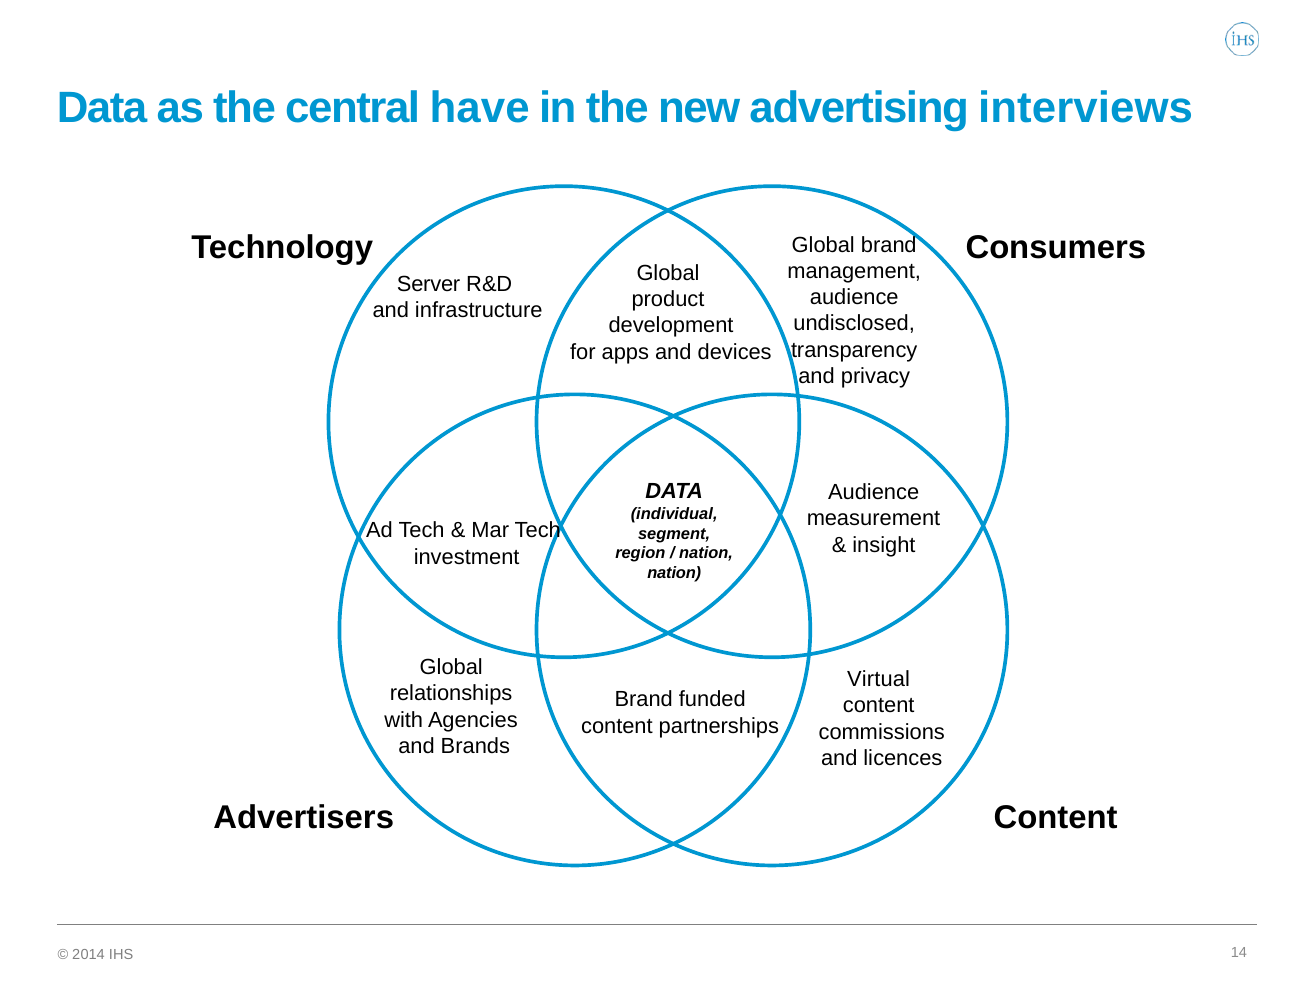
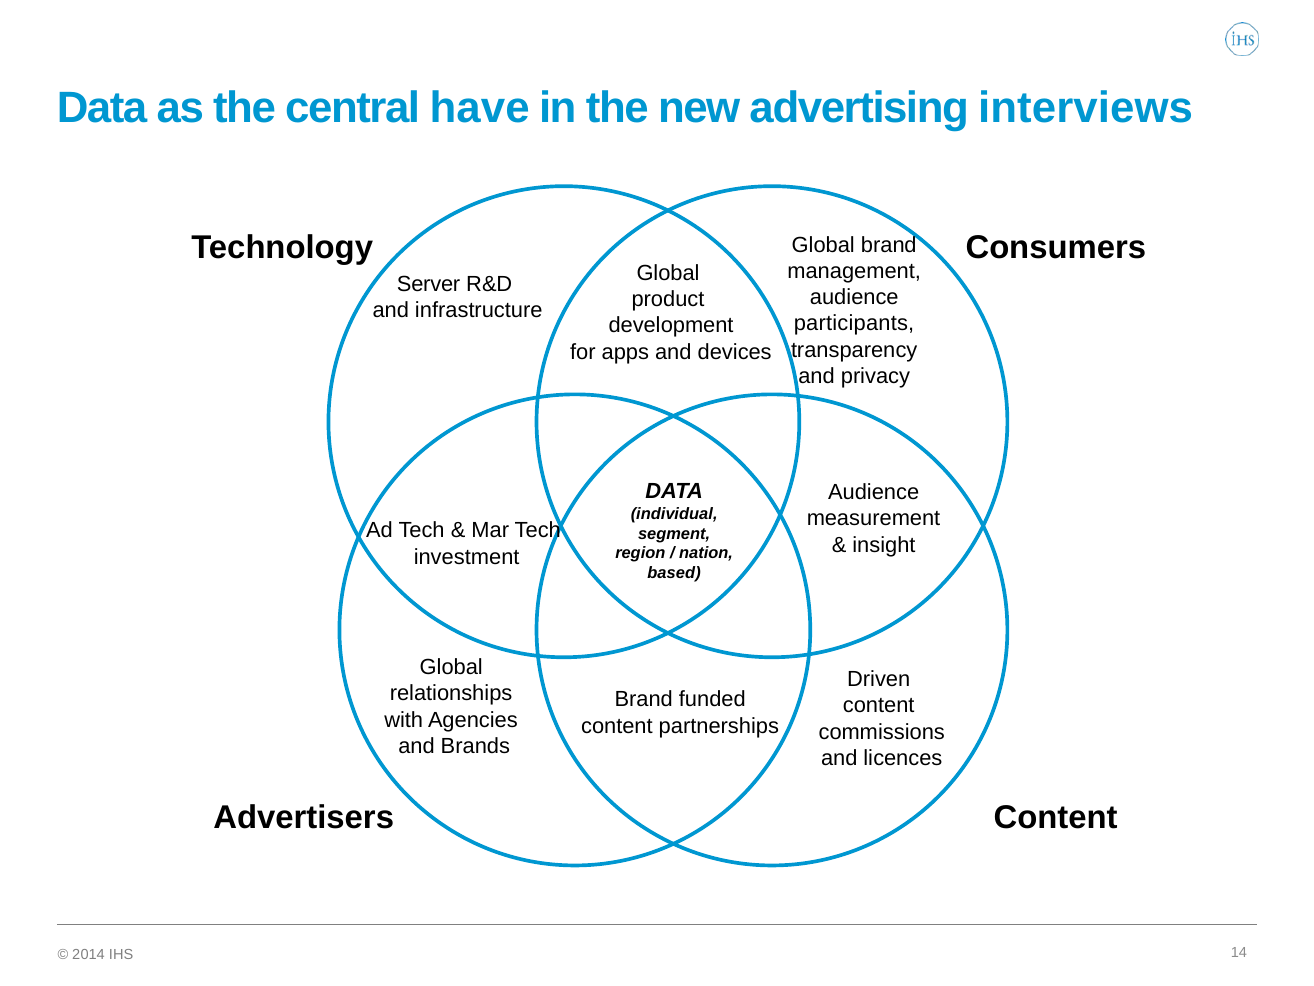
undisclosed: undisclosed -> participants (854, 324)
nation: nation -> based (674, 573)
Virtual: Virtual -> Driven (879, 679)
